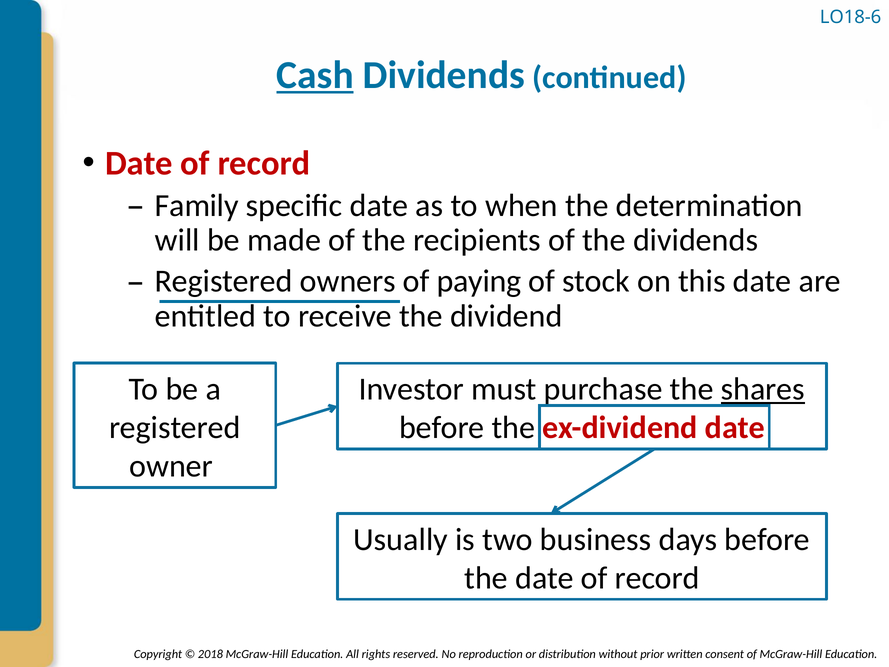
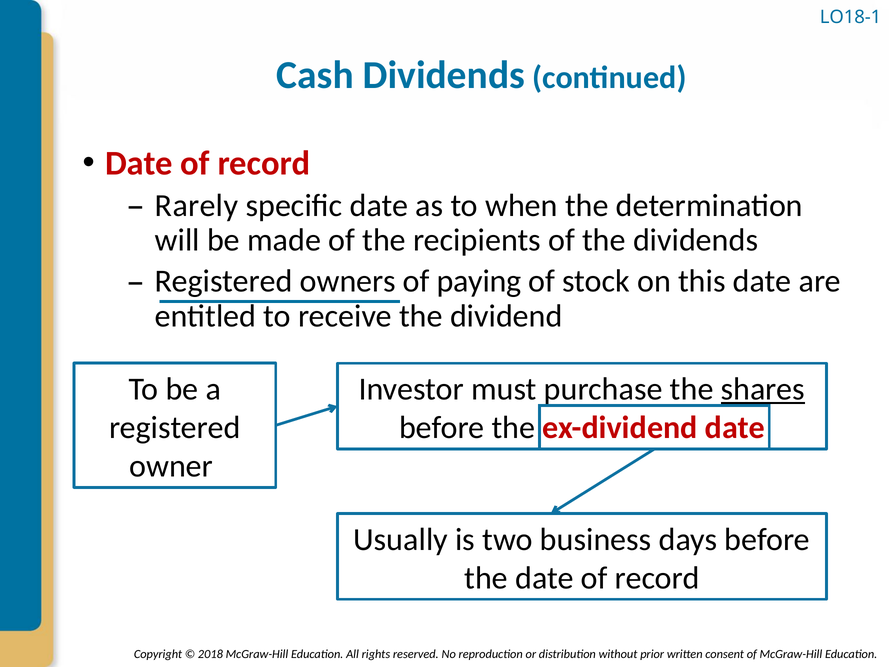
LO18-6: LO18-6 -> LO18-1 (851, 17)
Cash underline: present -> none (315, 75)
Family: Family -> Rarely (196, 206)
